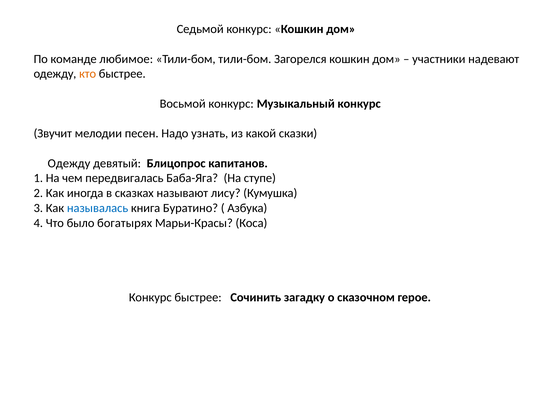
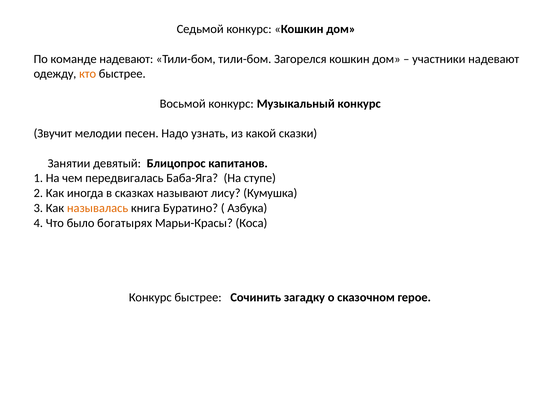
команде любимое: любимое -> надевают (126, 59)
Одежду: Одежду -> Занятии (69, 163)
называлась colour: blue -> orange (98, 208)
